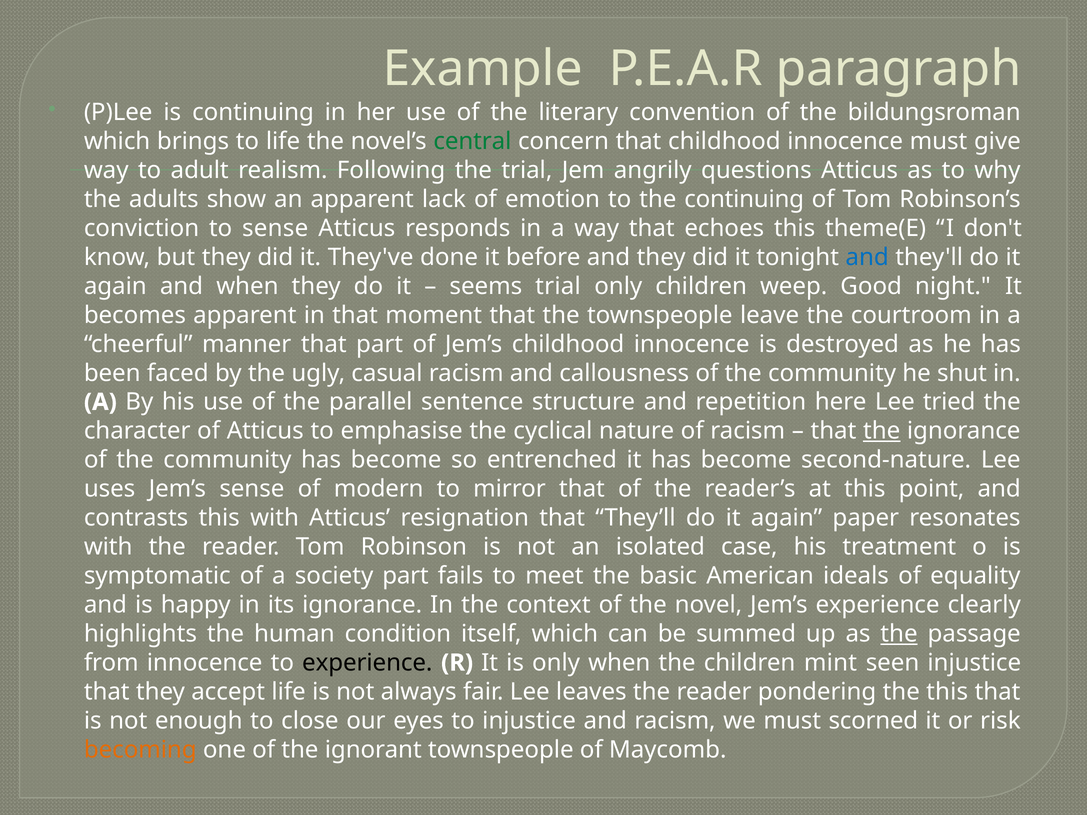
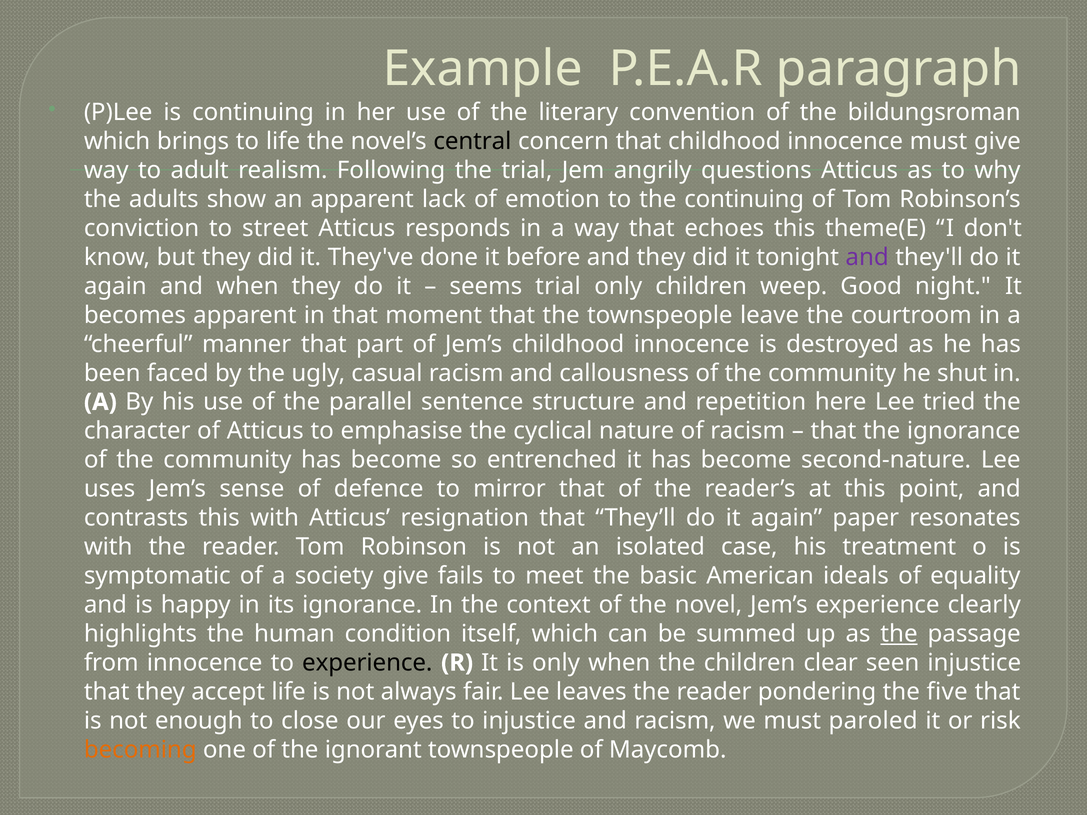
central colour: green -> black (472, 141)
to sense: sense -> street (275, 228)
and colour: blue -> purple (867, 257)
the underline: present -> none (882, 431)
modern: modern -> defence (379, 489)
society part: part -> give (406, 576)
mint: mint -> clear (831, 663)
the this: this -> five (947, 692)
scorned: scorned -> paroled (873, 721)
